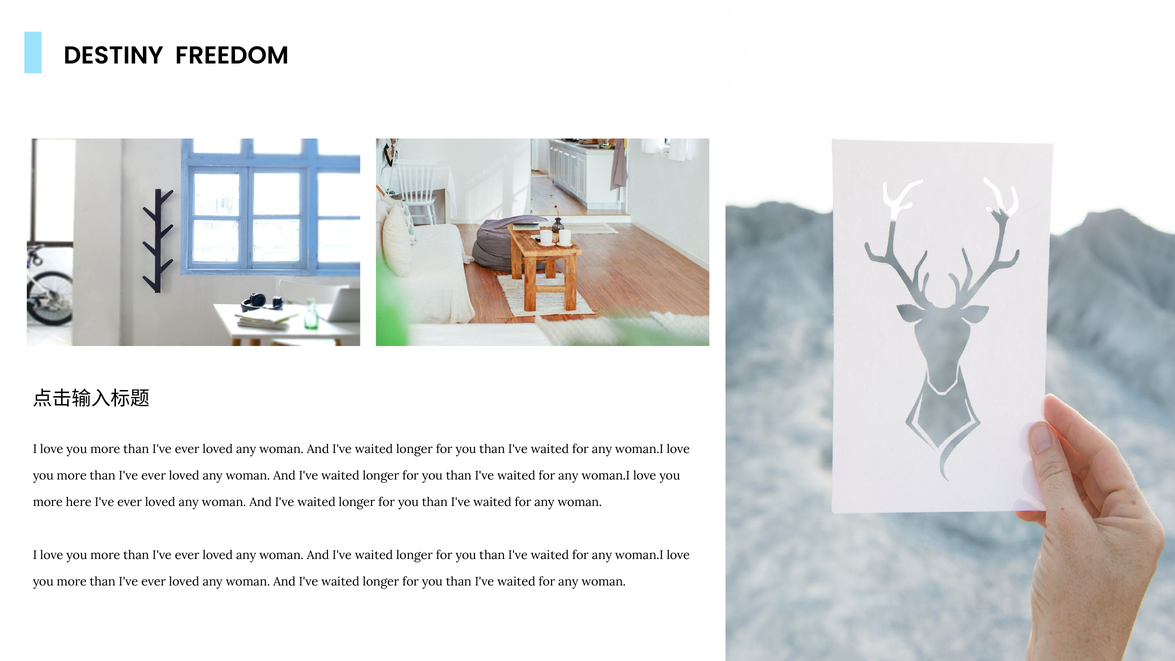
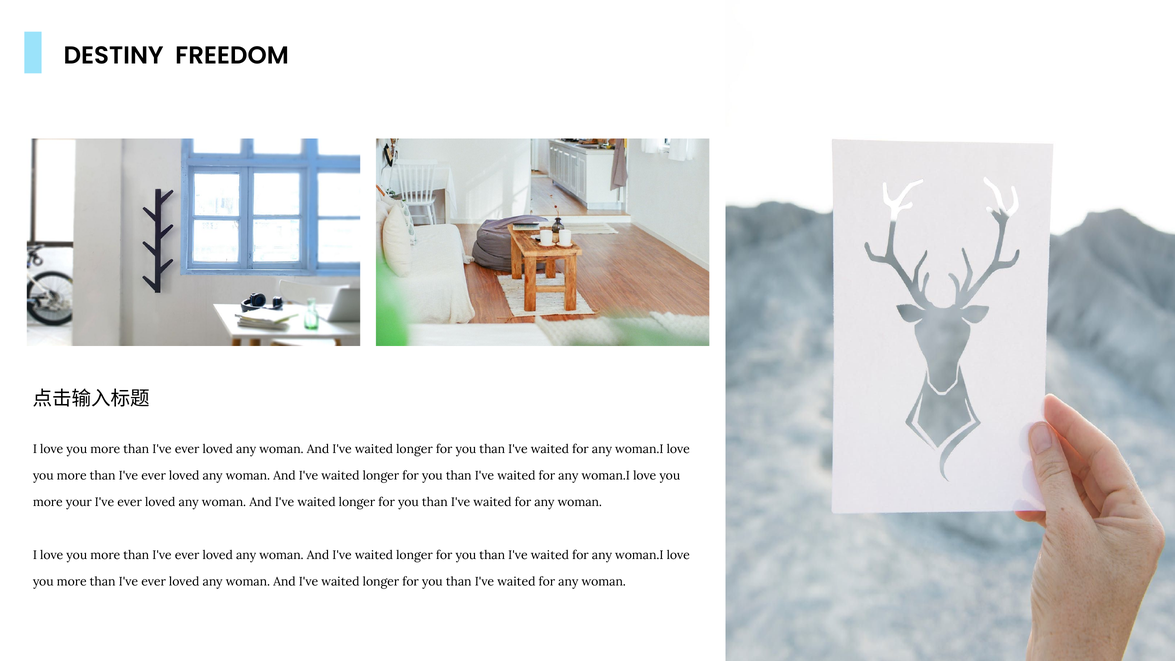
here: here -> your (79, 502)
